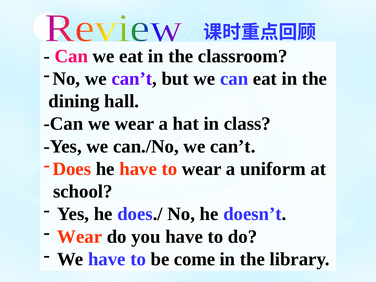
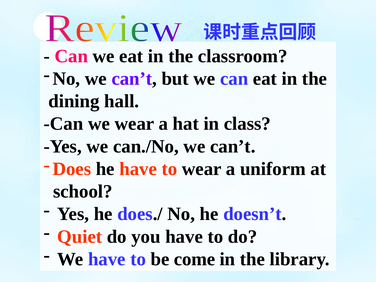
Wear: Wear -> Quiet (80, 237)
